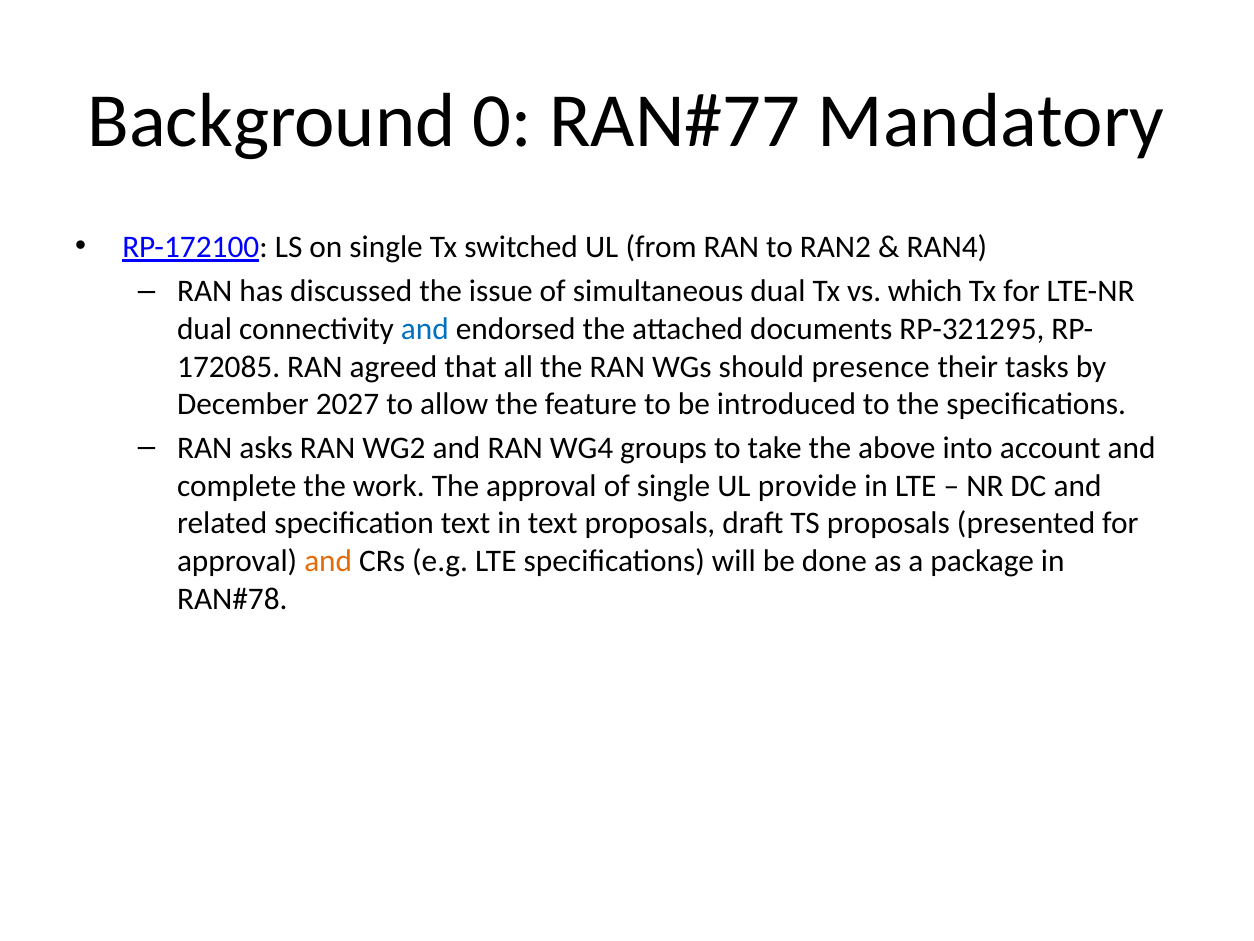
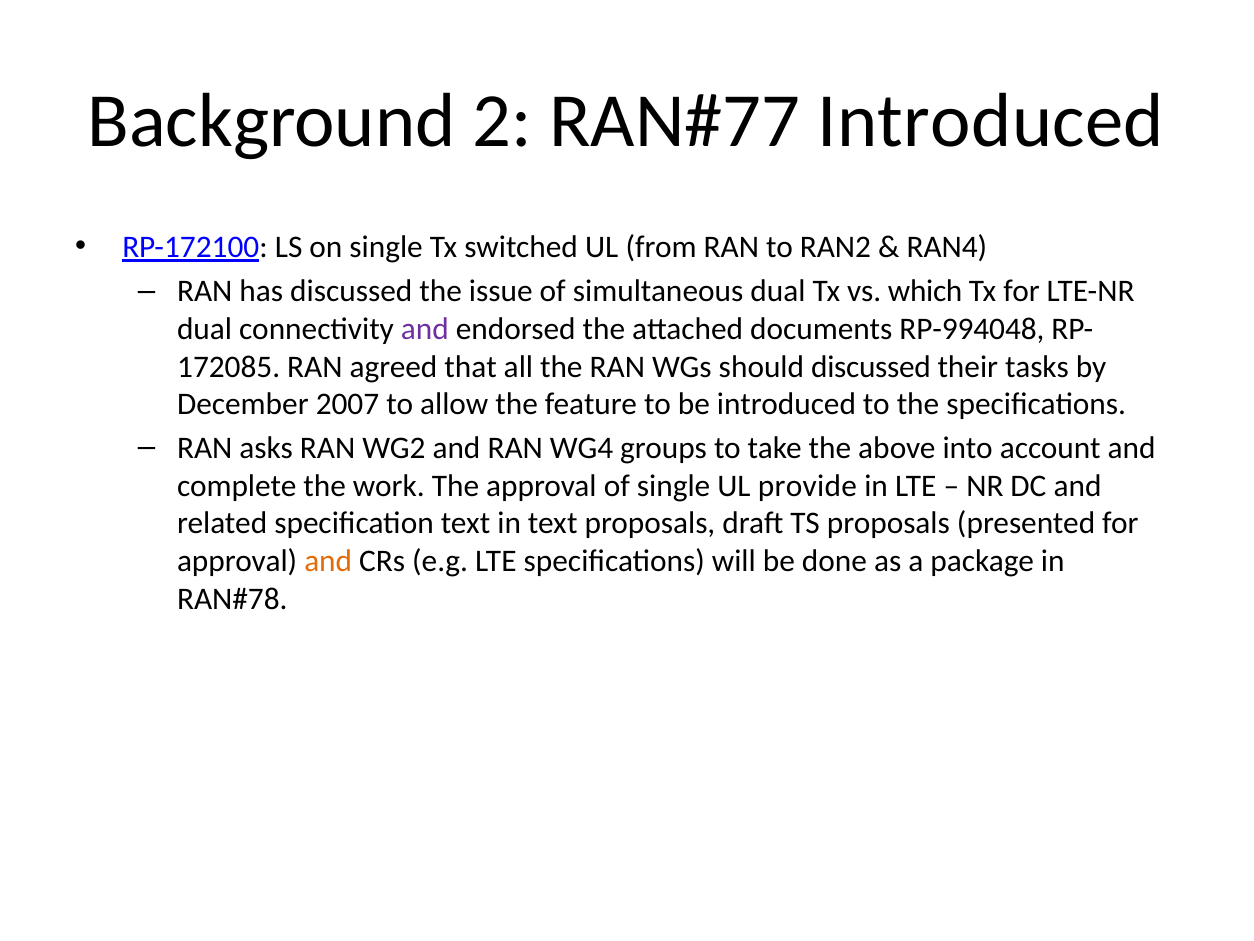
0: 0 -> 2 (503, 121)
Mandatory: Mandatory -> Introduced (991, 121)
and colour: blue -> purple (425, 329)
RP-321295: RP-321295 -> RP-994048 (972, 329)
should presence: presence -> discussed (871, 366)
2027: 2027 -> 2007 (347, 404)
